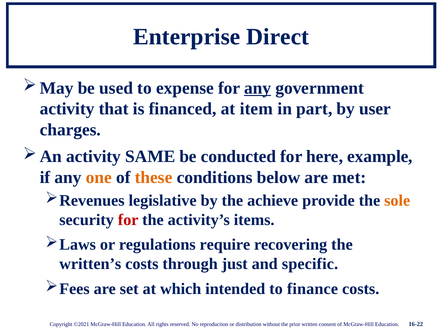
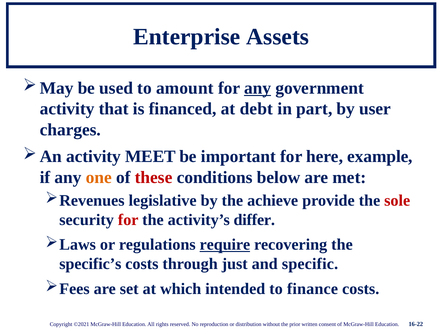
Direct: Direct -> Assets (278, 37)
expense: expense -> amount (185, 88)
item: item -> debt (256, 109)
SAME: SAME -> MEET (150, 157)
conducted: conducted -> important (238, 157)
these colour: orange -> red (154, 178)
sole colour: orange -> red (397, 201)
items: items -> differ (254, 220)
require underline: none -> present (225, 245)
written’s: written’s -> specific’s (90, 264)
